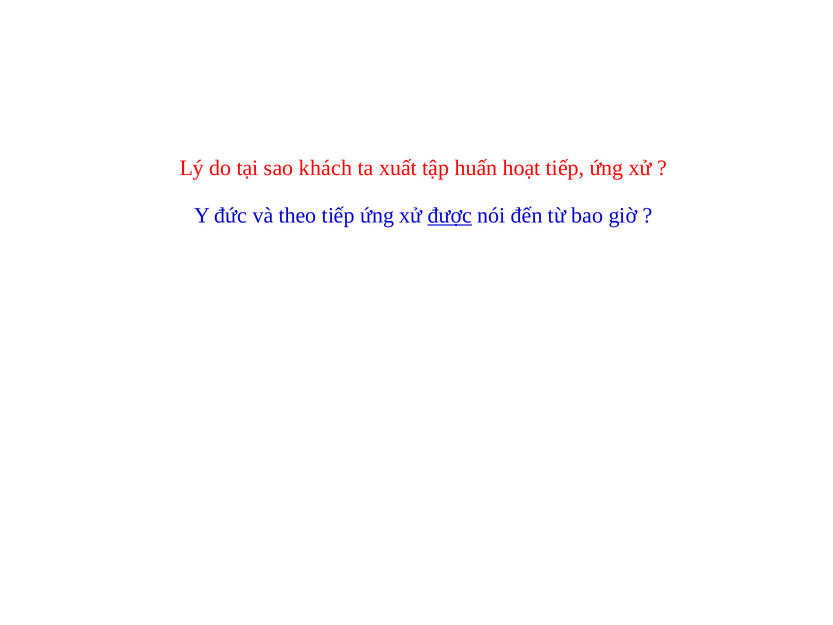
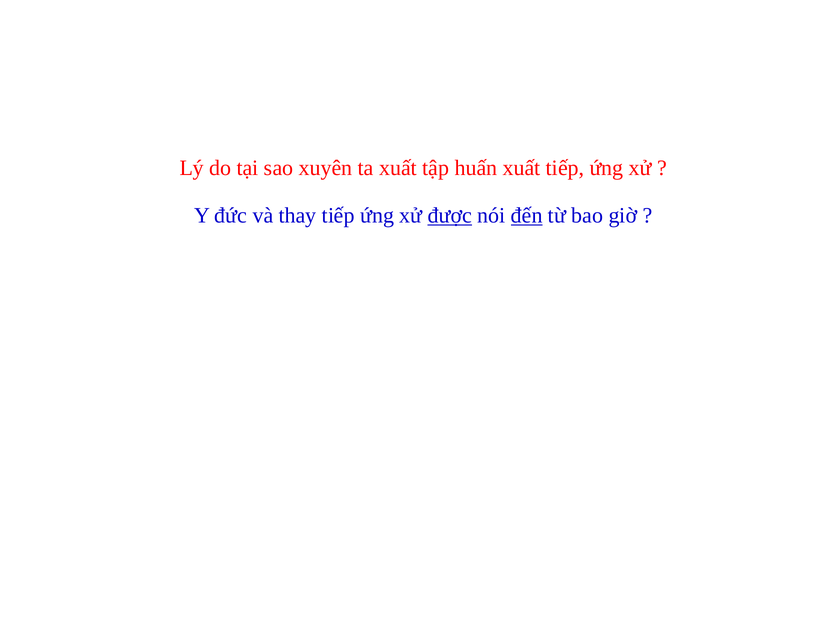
khách: khách -> xuyên (326, 168)
huấn hoạt: hoạt -> xuất (521, 168)
theo: theo -> thay (298, 215)
đến underline: none -> present (527, 215)
